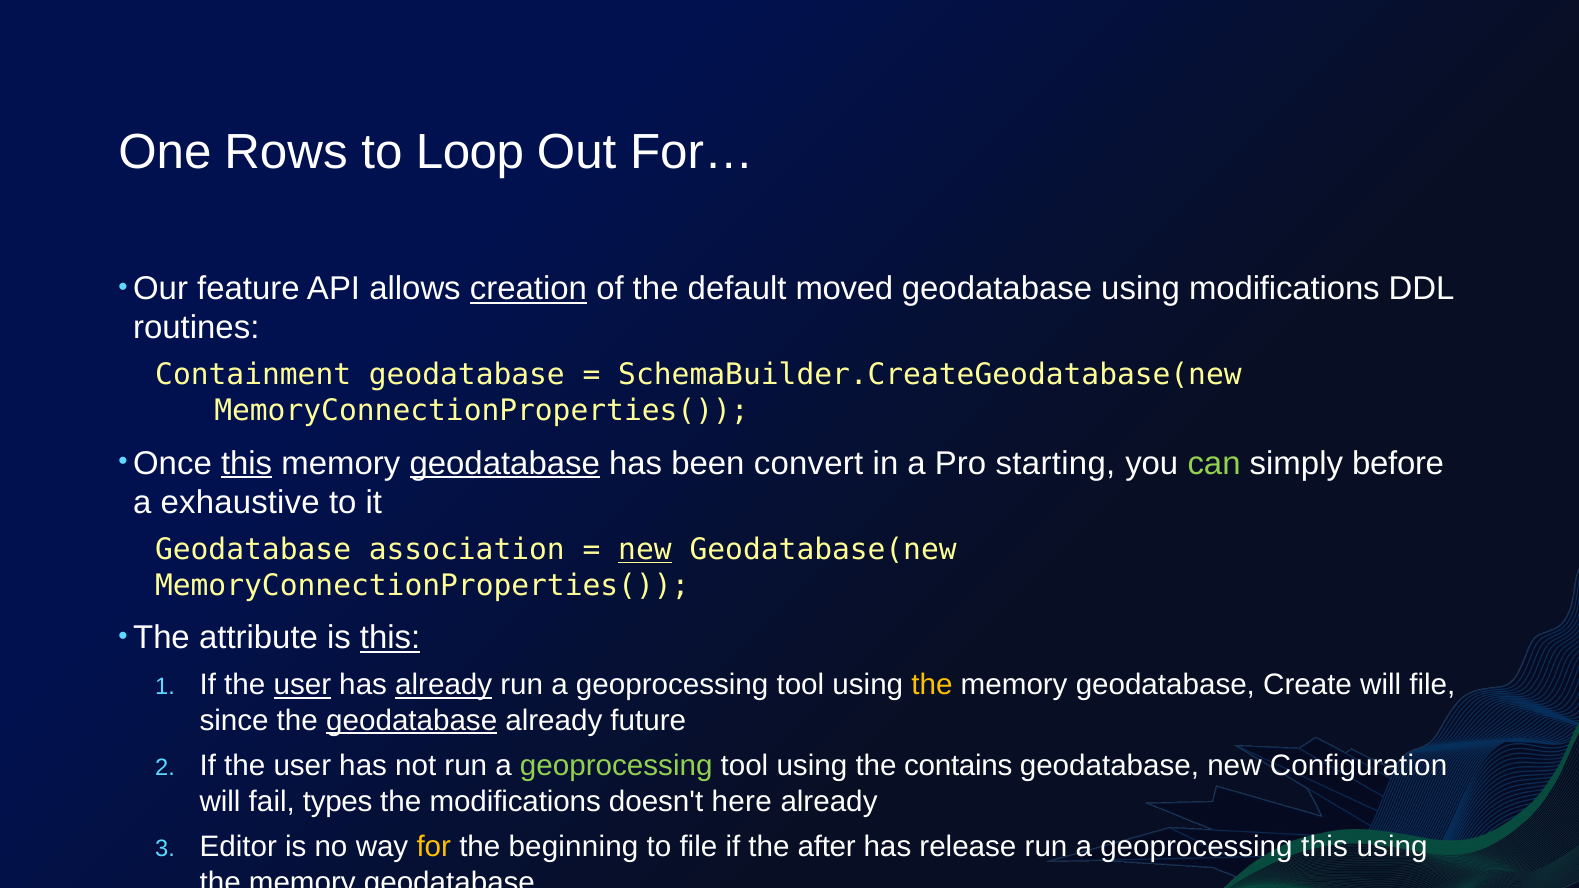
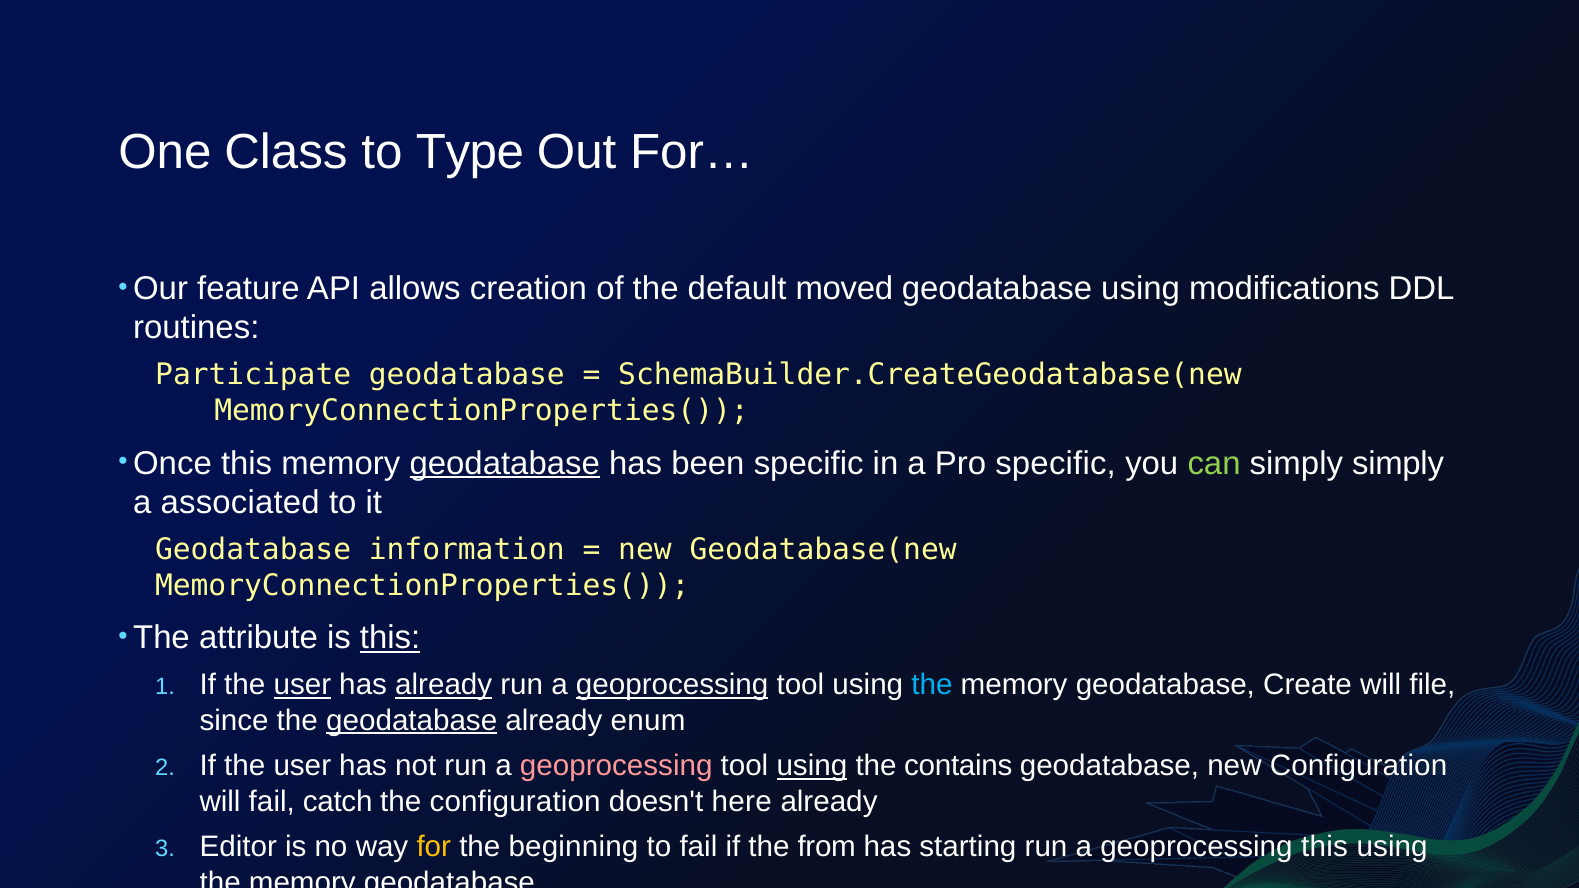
Rows: Rows -> Class (286, 152)
Loop: Loop -> Type (470, 152)
creation underline: present -> none (528, 289)
Containment: Containment -> Participate (253, 375)
this underline: present -> none (247, 463)
been convert: convert -> specific (809, 463)
Pro starting: starting -> specific (1056, 463)
simply before: before -> simply (1398, 463)
exhaustive: exhaustive -> associated (240, 503)
association: association -> information (467, 550)
new underline: present -> none (645, 550)
geoprocessing underline: none -> present (672, 685)
the colour: yellow -> light blue (932, 685)
future: future -> enum (648, 721)
geoprocessing colour: light green -> pink (616, 766)
using underline: none -> present (812, 766)
types: types -> catch (338, 802)
the modifications: modifications -> configuration (515, 802)
to file: file -> fail (698, 847)
after: after -> from (827, 847)
release: release -> starting (968, 847)
